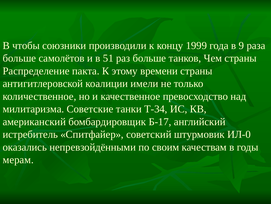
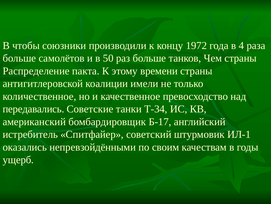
1999: 1999 -> 1972 (196, 45)
9: 9 -> 4 (241, 45)
51: 51 -> 50 (108, 58)
милитаризма: милитаризма -> передавались (33, 109)
ИЛ-0: ИЛ-0 -> ИЛ-1 (239, 134)
мерам: мерам -> ущерб (18, 159)
